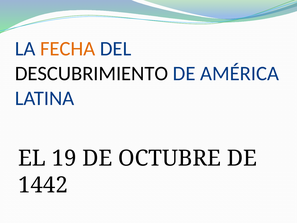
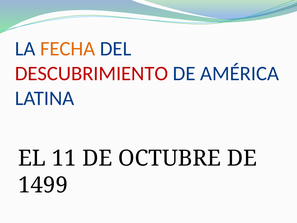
DESCUBRIMIENTO colour: black -> red (91, 73)
19: 19 -> 11 (64, 158)
1442: 1442 -> 1499 (43, 185)
